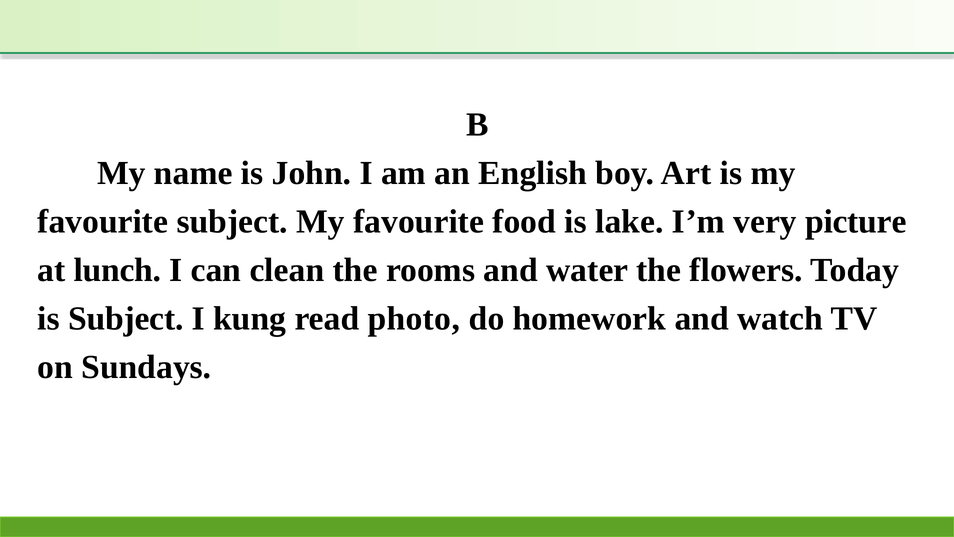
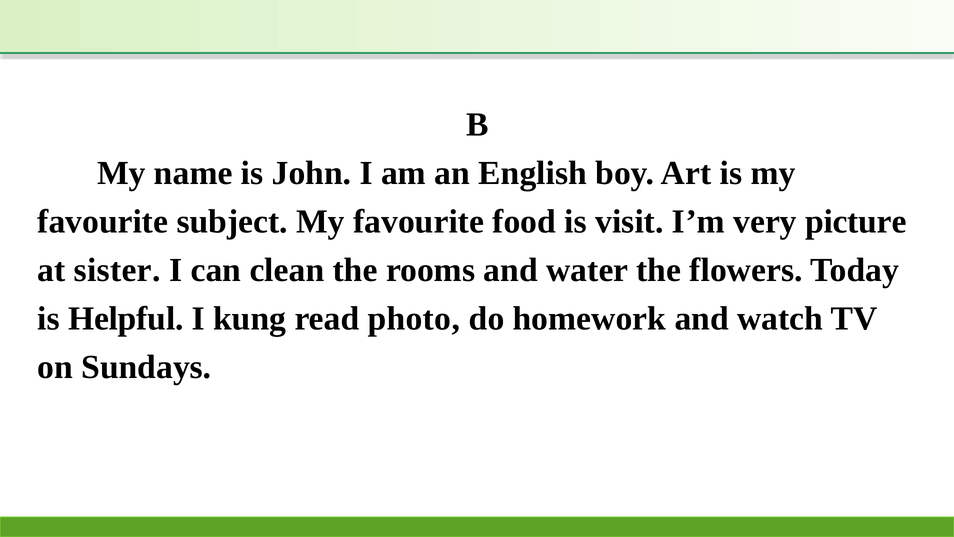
lake: lake -> visit (629, 221)
lunch: lunch -> sister (117, 270)
is Subject: Subject -> Helpful (126, 318)
